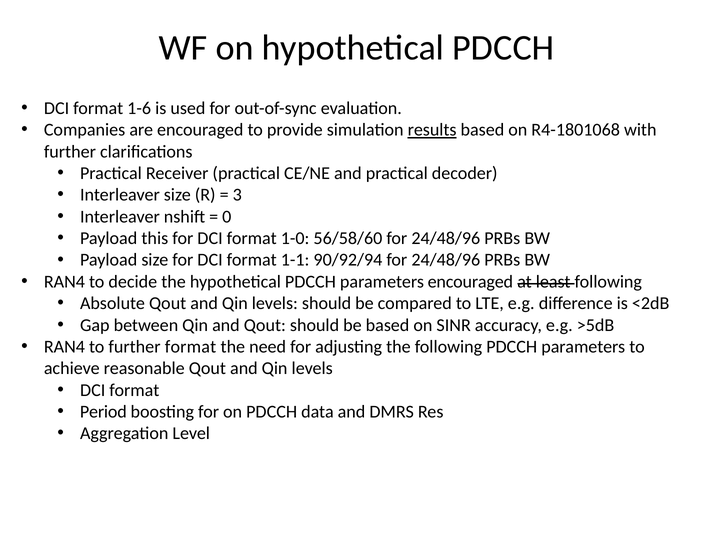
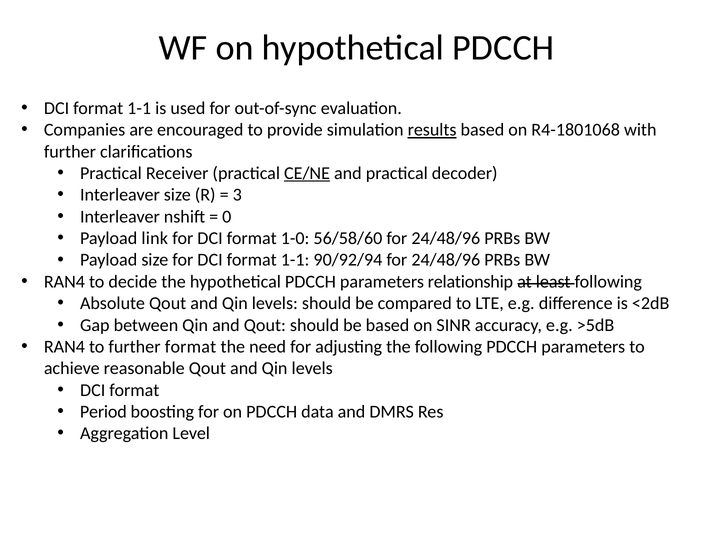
1-6: 1-6 -> 1-1 (139, 108)
CE/NE underline: none -> present (307, 173)
this: this -> link (155, 238)
parameters encouraged: encouraged -> relationship (470, 282)
